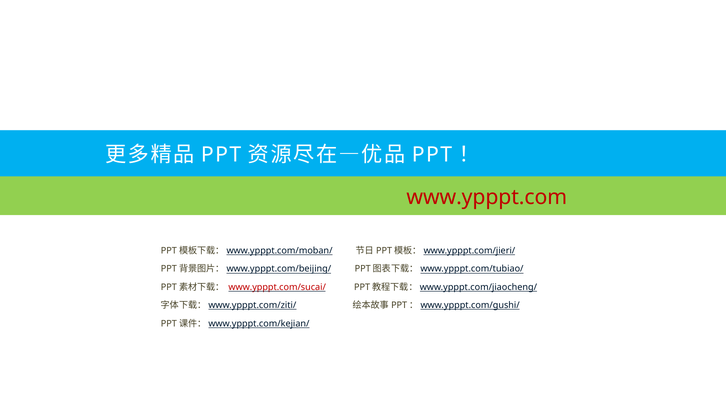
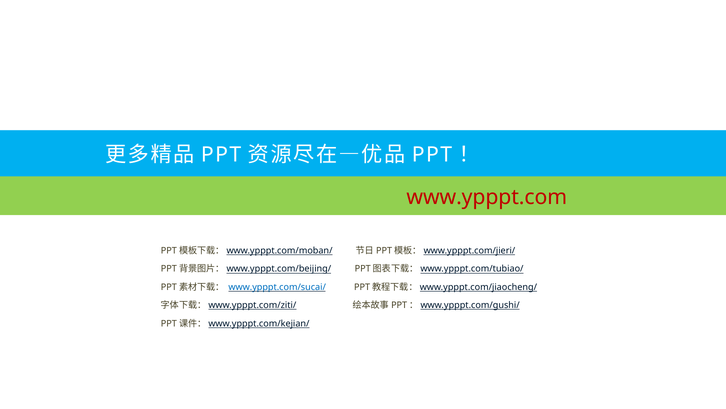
www.ypppt.com/sucai/ colour: red -> blue (277, 287)
